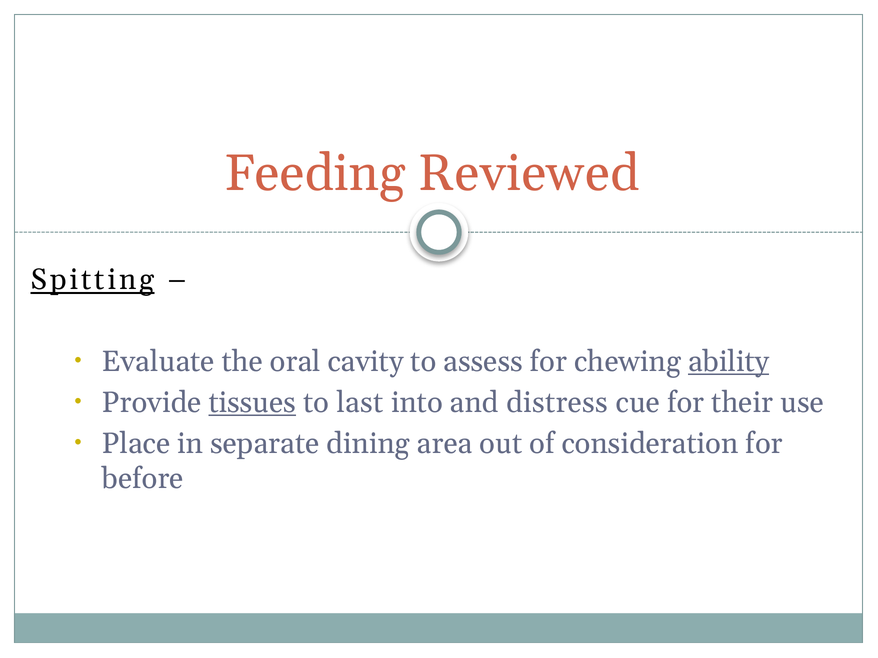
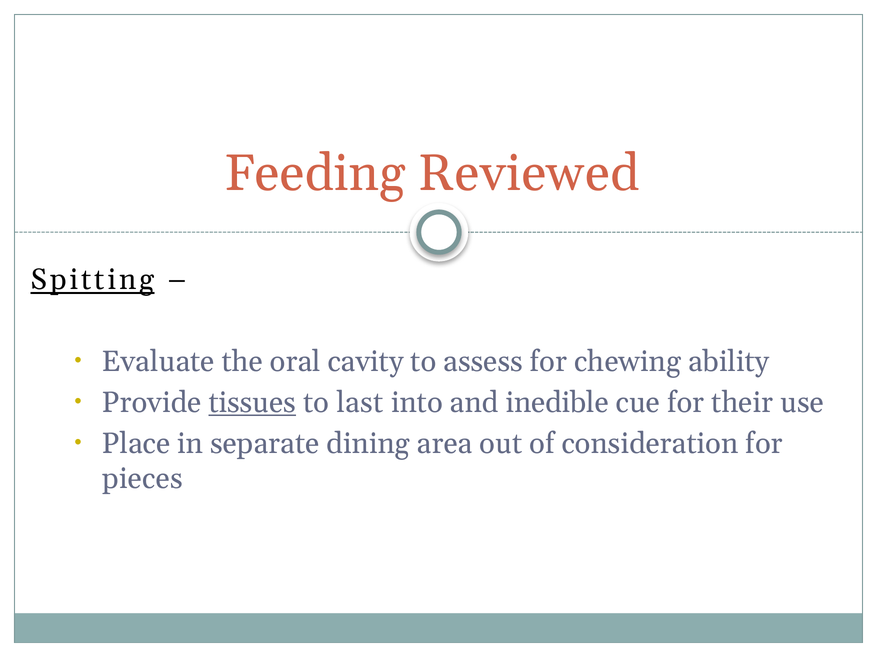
ability underline: present -> none (729, 362)
distress: distress -> inedible (557, 403)
before: before -> pieces (143, 479)
